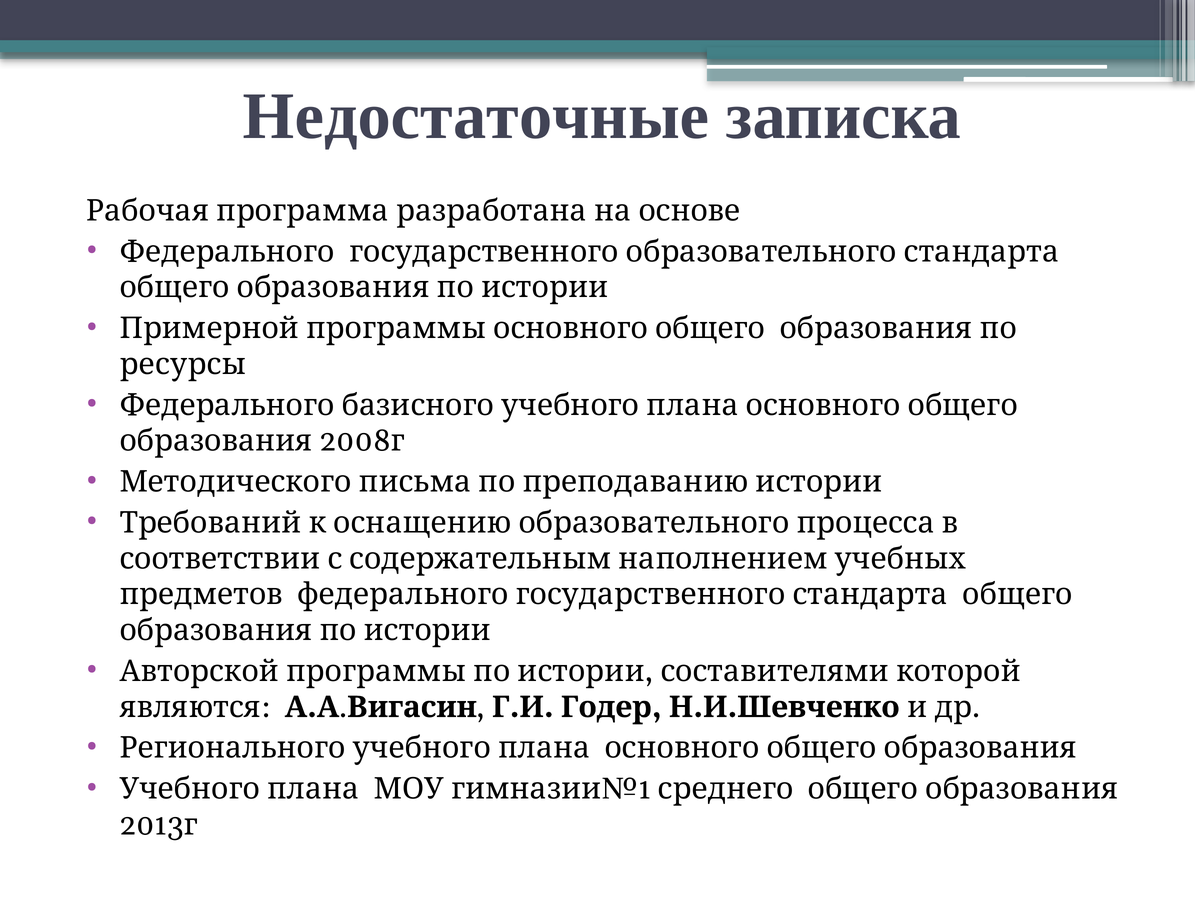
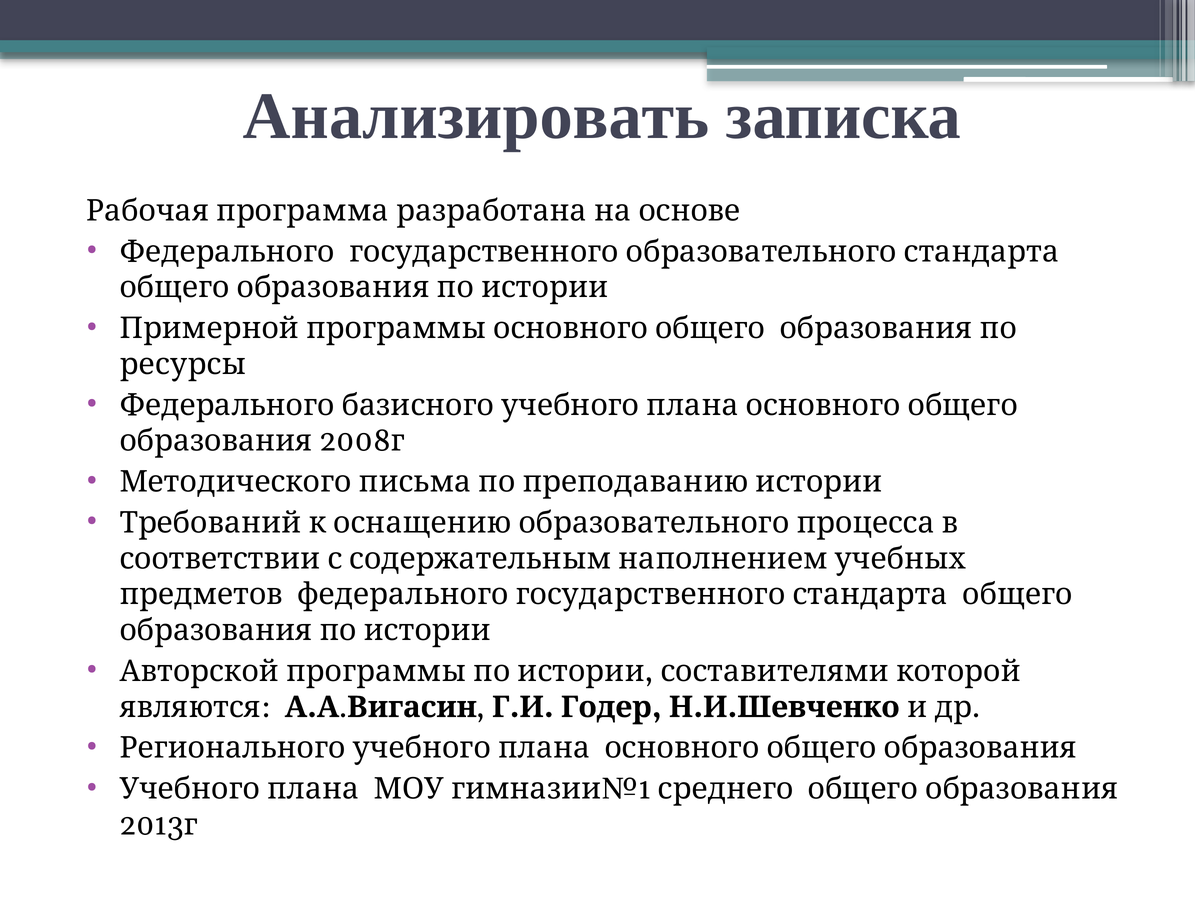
Недостаточные: Недостаточные -> Анализировать (476, 116)
